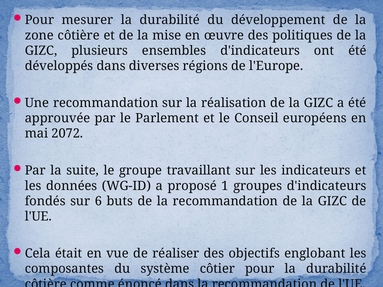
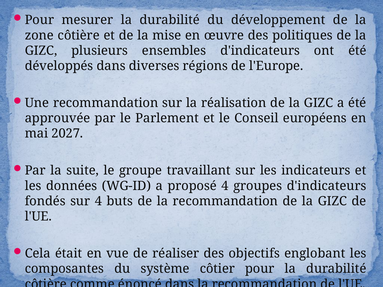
2072: 2072 -> 2027 (67, 134)
proposé 1: 1 -> 4 (225, 186)
sur 6: 6 -> 4 (98, 201)
